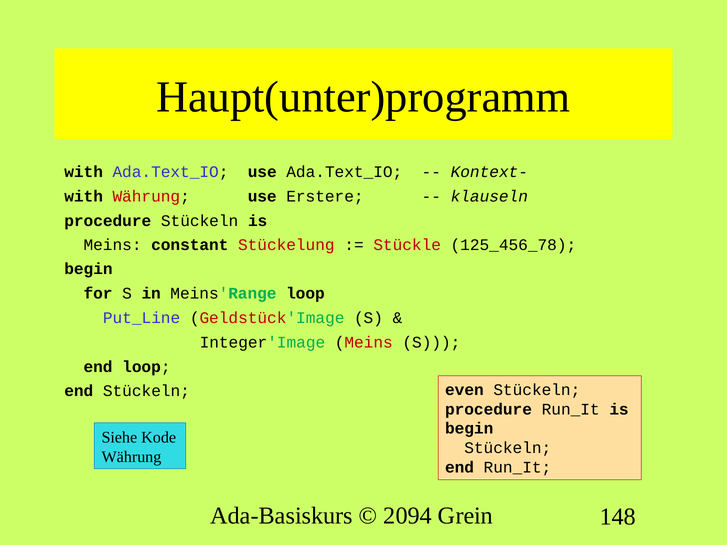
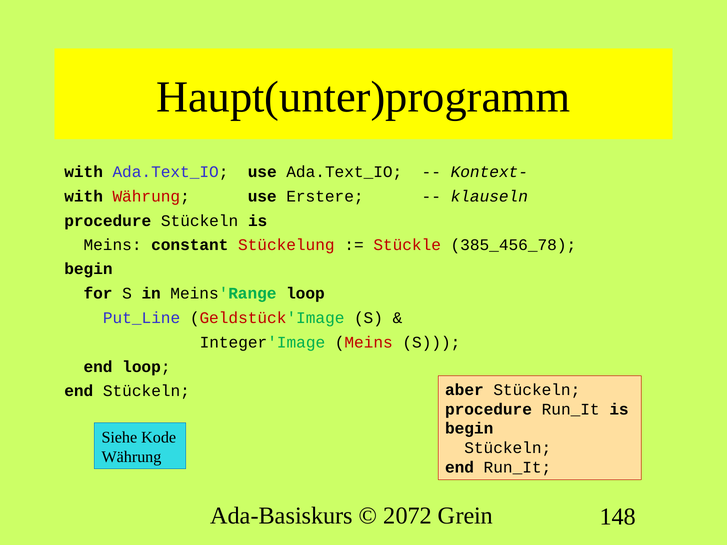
125_456_78: 125_456_78 -> 385_456_78 (513, 245)
even: even -> aber (464, 390)
2094: 2094 -> 2072 (408, 516)
